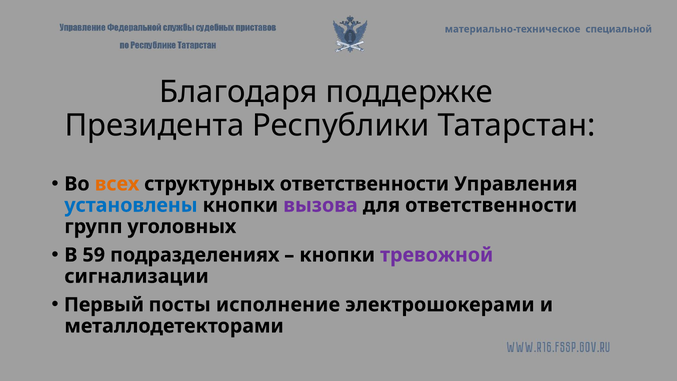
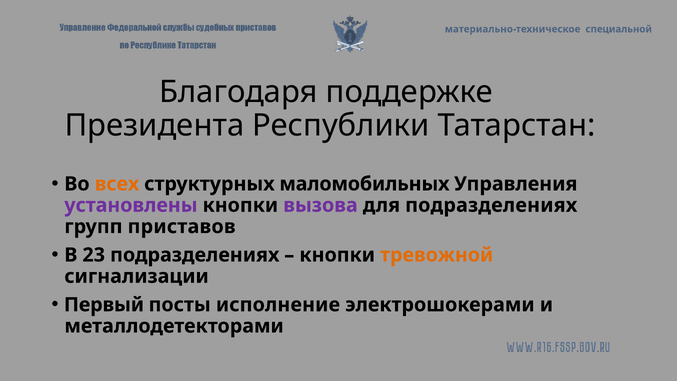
структурных ответственности: ответственности -> маломобильных (364, 184)
установлены colour: blue -> purple (131, 205)
для ответственности: ответственности -> подразделениях (491, 205)
уголовных: уголовных -> приставов (182, 226)
59: 59 -> 23 (94, 255)
тревожной colour: purple -> orange (437, 255)
